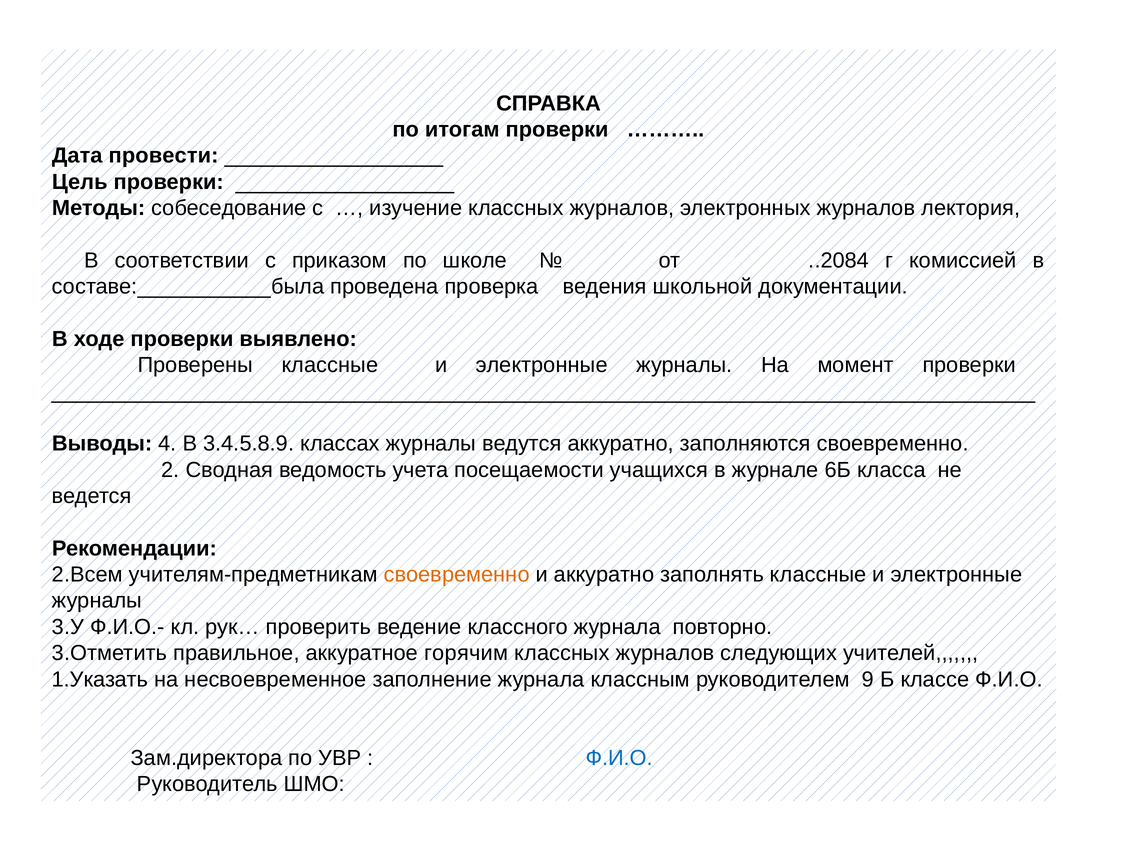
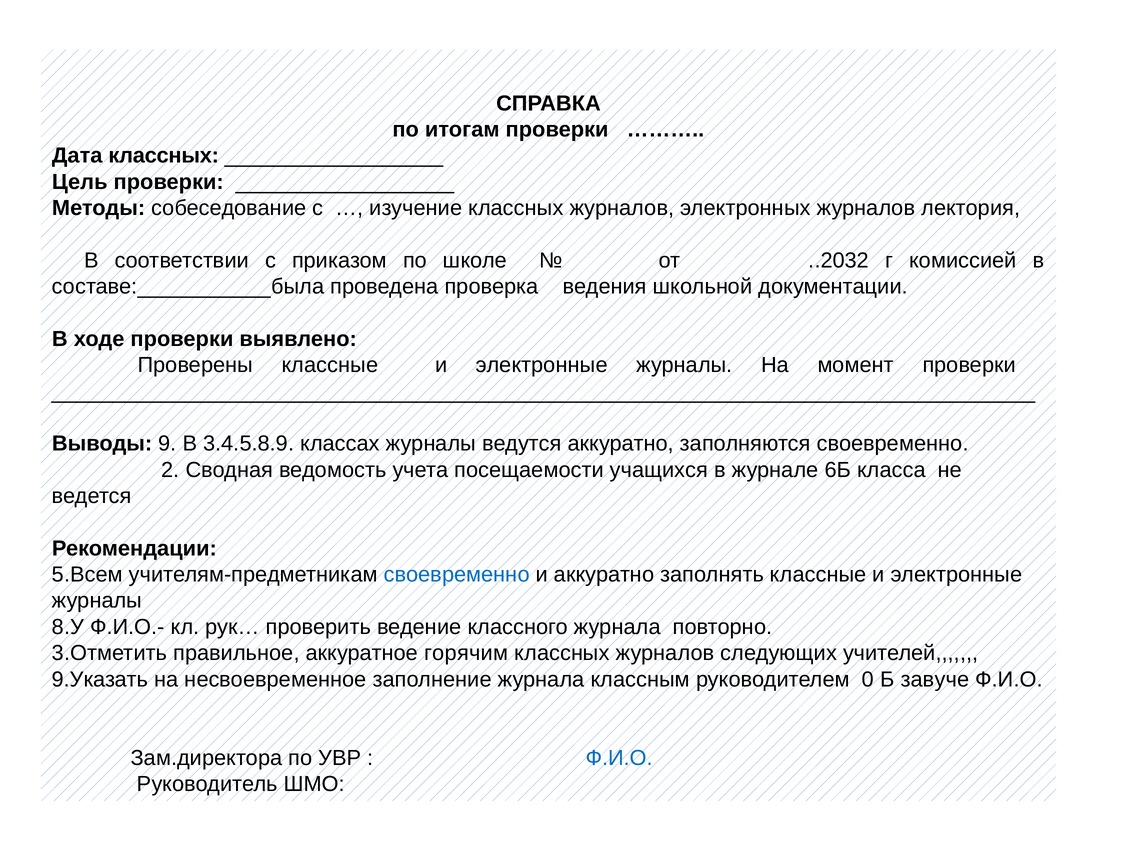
Дата провести: провести -> классных (164, 156)
..2084: ..2084 -> ..2032 (839, 260)
4: 4 -> 9 (167, 444)
2.Всем: 2.Всем -> 5.Всем (87, 574)
своевременно colour: orange -> blue (457, 574)
3.У: 3.У -> 8.У (68, 627)
1.Указать: 1.Указать -> 9.Указать (100, 679)
9: 9 -> 0 (868, 679)
классе: классе -> завуче (935, 679)
